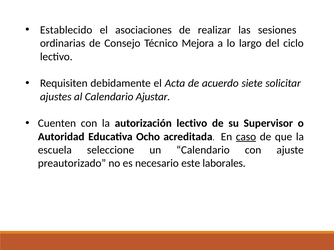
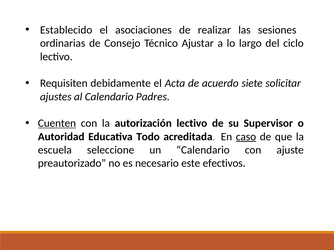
Mejora: Mejora -> Ajustar (198, 43)
Ajustar: Ajustar -> Padres (153, 97)
Cuenten underline: none -> present (57, 124)
Ocho: Ocho -> Todo (148, 137)
laborales: laborales -> efectivos (224, 164)
